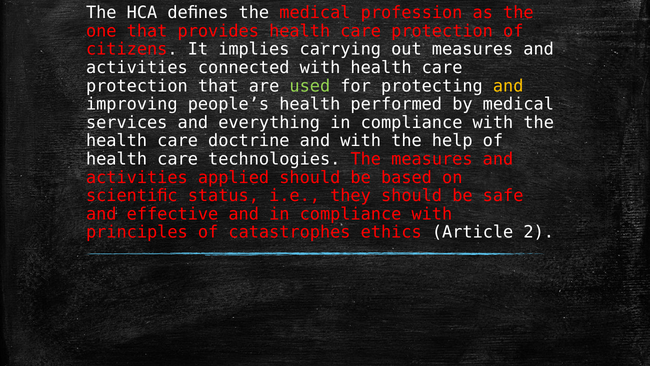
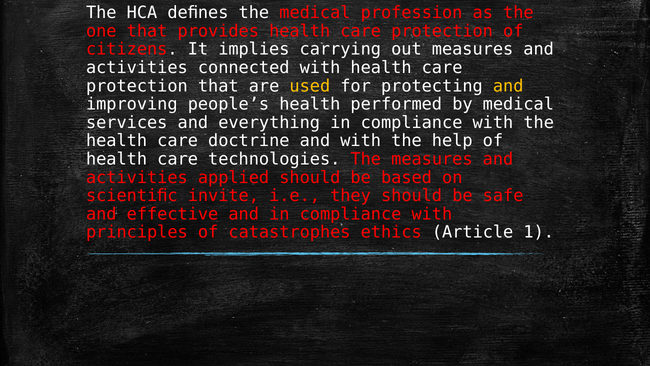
used colour: light green -> yellow (310, 86)
status: status -> invite (223, 196)
2: 2 -> 1 (539, 232)
